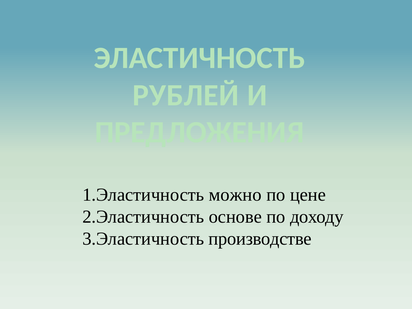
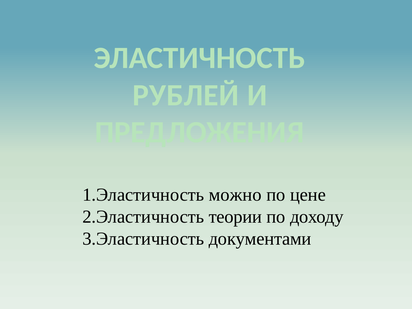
основе: основе -> теории (235, 217)
производстве: производстве -> документами (260, 239)
